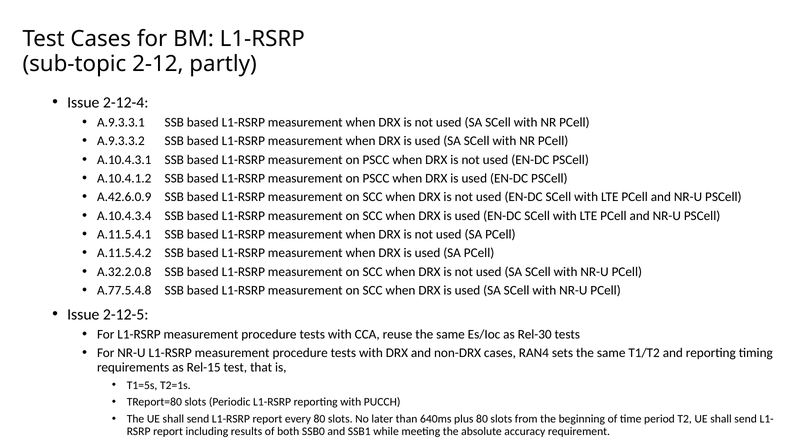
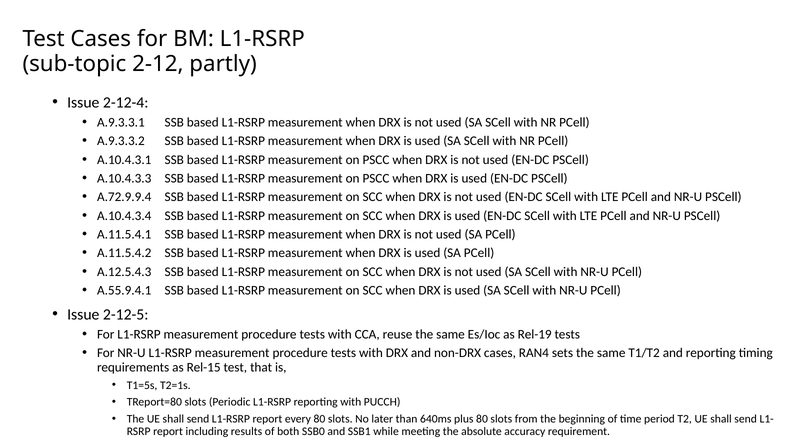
A.10.4.1.2: A.10.4.1.2 -> A.10.4.3.3 (124, 179)
A.42.6.0.9: A.42.6.0.9 -> A.72.9.9.4 (124, 197)
A.32.2.0.8: A.32.2.0.8 -> A.12.5.4.3 (124, 272)
A.77.5.4.8: A.77.5.4.8 -> A.55.9.4.1 (124, 291)
Rel-30: Rel-30 -> Rel-19 (535, 335)
